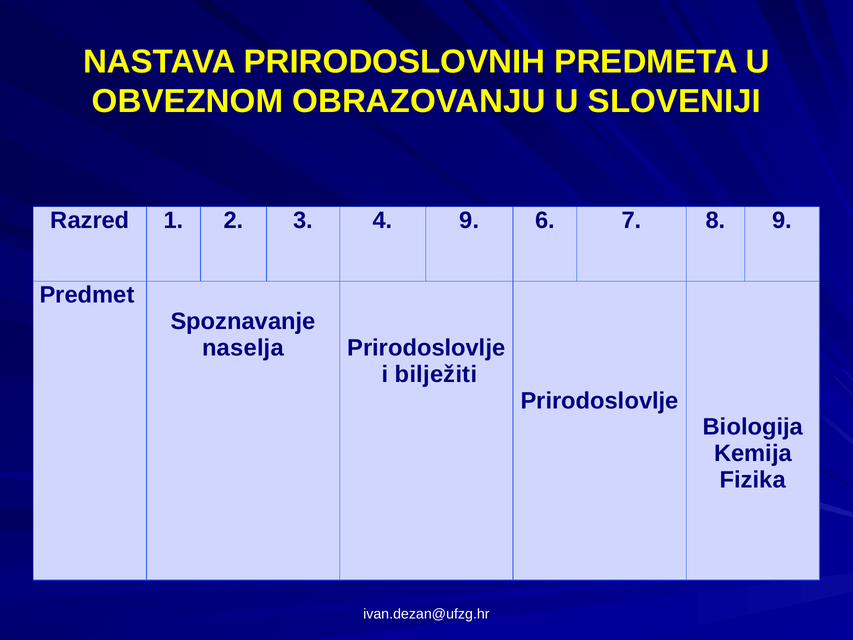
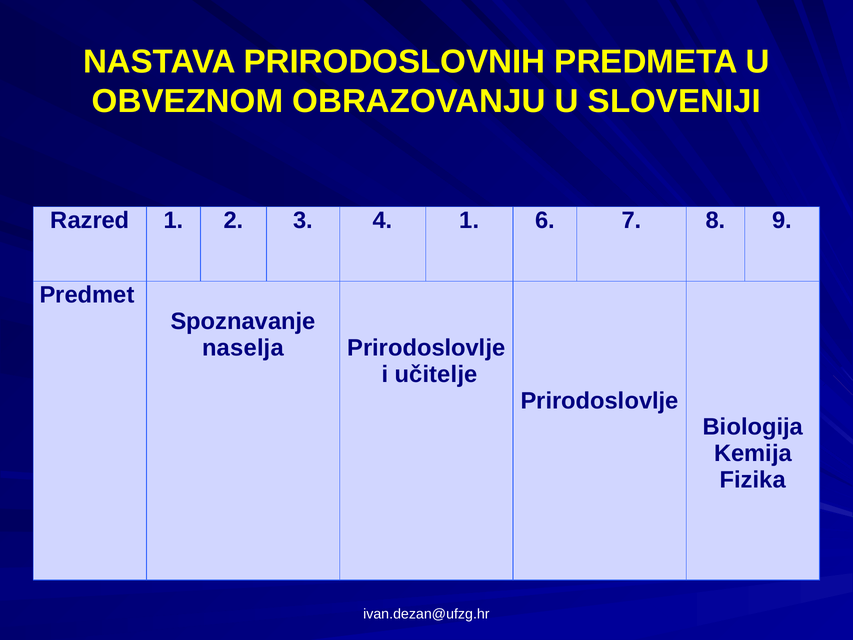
4 9: 9 -> 1 (469, 220)
bilježiti: bilježiti -> učitelje (436, 374)
